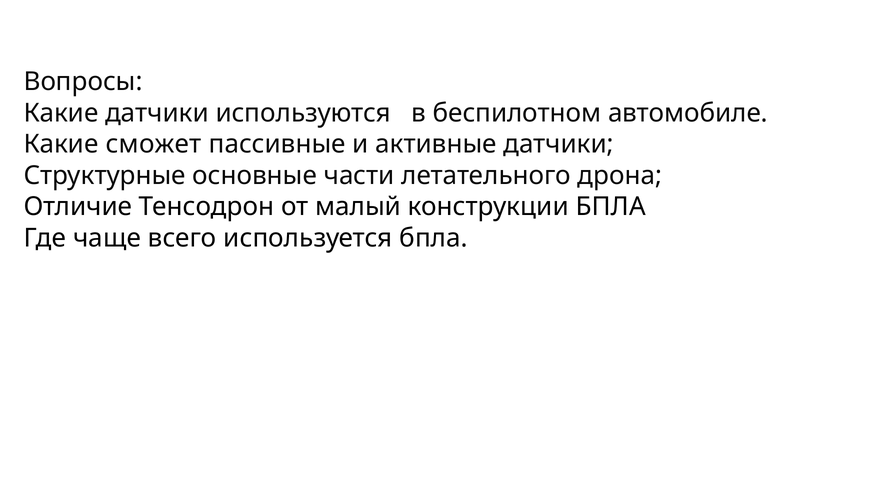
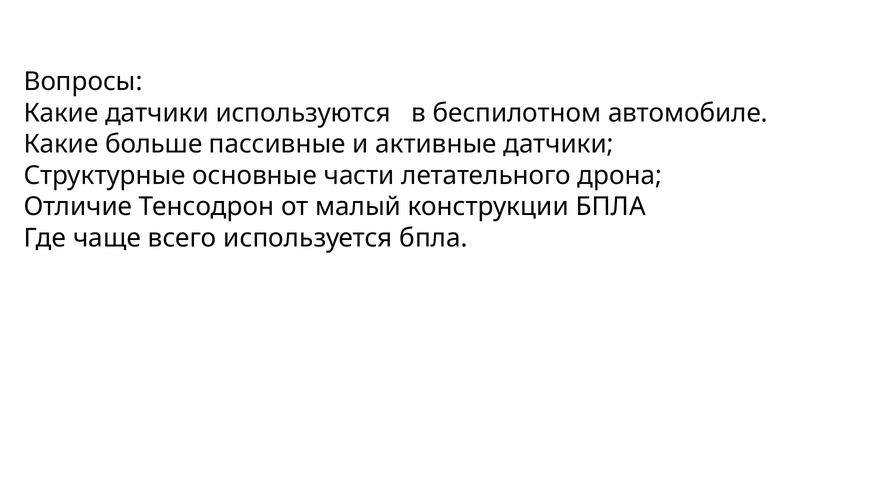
сможет: сможет -> больше (154, 144)
